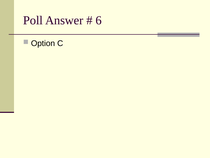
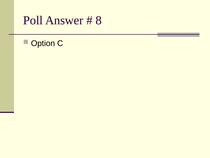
6: 6 -> 8 (99, 20)
